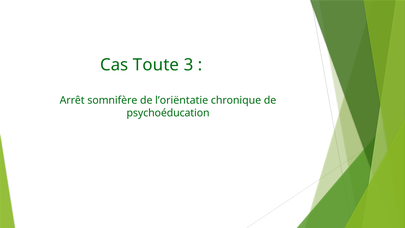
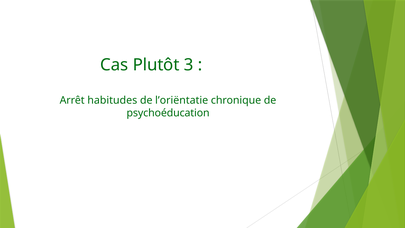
Toute: Toute -> Plutôt (156, 65)
somnifère: somnifère -> habitudes (112, 100)
